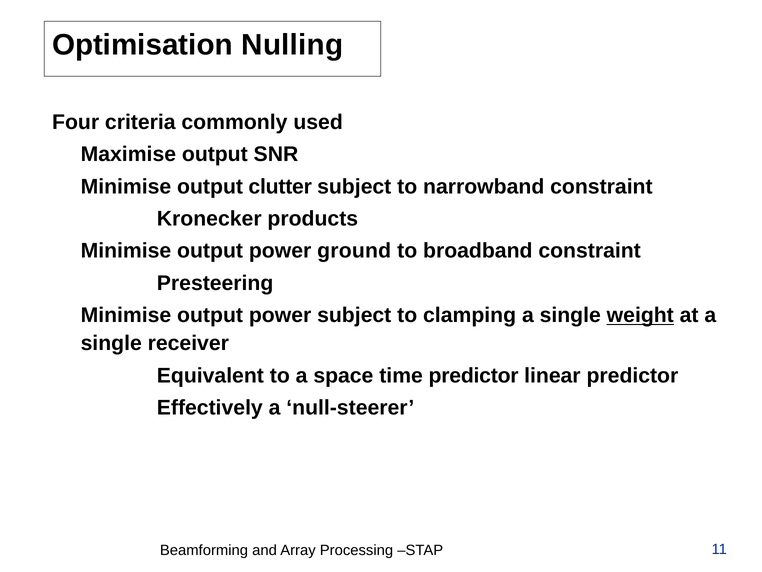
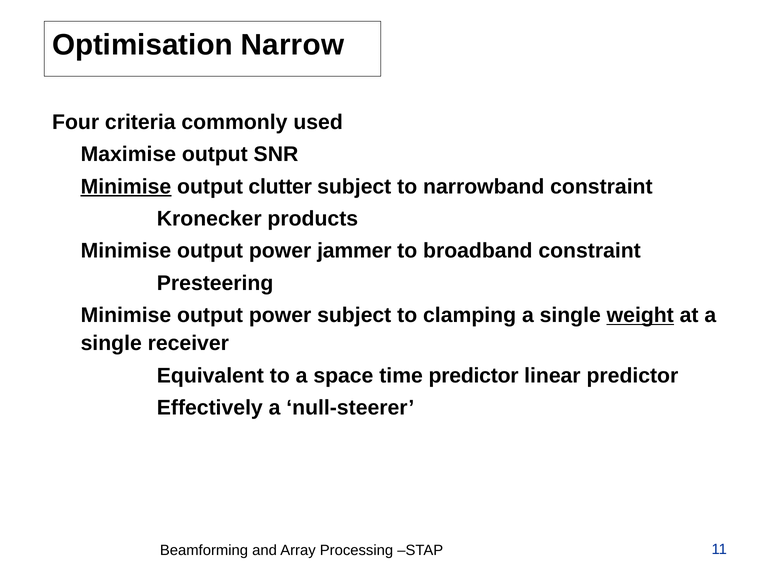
Nulling: Nulling -> Narrow (292, 45)
Minimise underline: none -> present (126, 186)
ground: ground -> jammer (354, 251)
